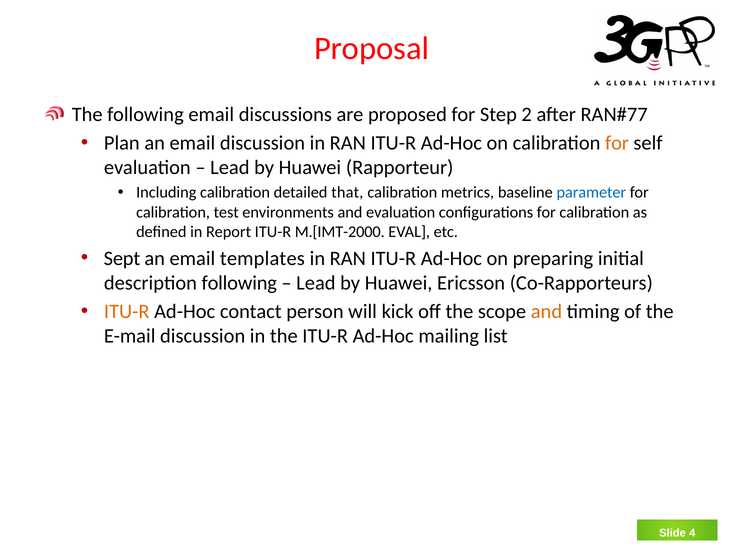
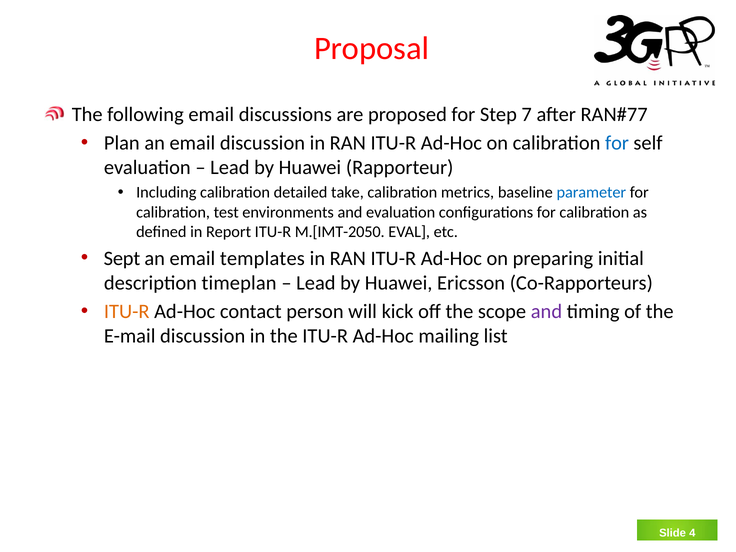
2: 2 -> 7 (527, 114)
for colour: orange -> blue (617, 143)
that: that -> take (347, 193)
M.[IMT-2000: M.[IMT-2000 -> M.[IMT-2050 (340, 232)
description following: following -> timeplan (239, 283)
and colour: orange -> purple (546, 311)
